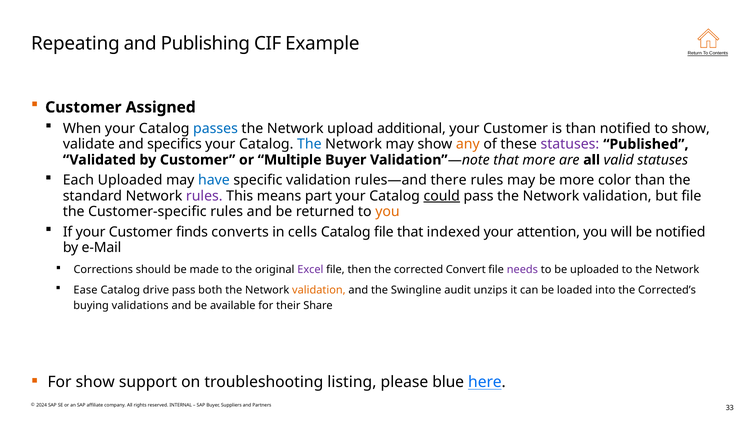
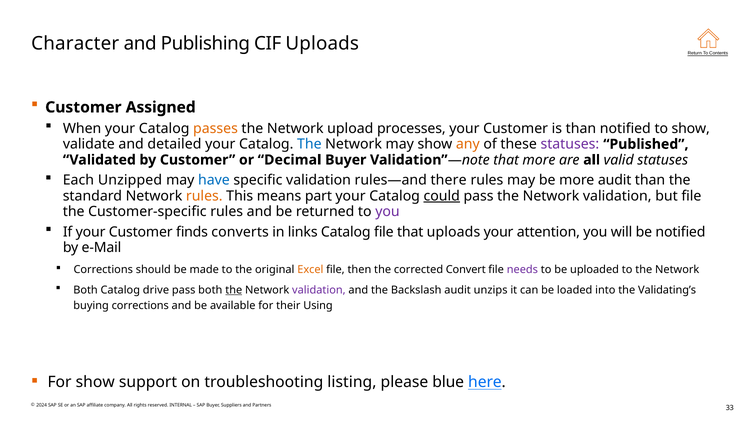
Repeating: Repeating -> Character (75, 44)
CIF Example: Example -> Uploads (322, 44)
passes colour: blue -> orange (216, 128)
additional: additional -> processes (411, 128)
specifics: specifics -> detailed (174, 144)
Multiple: Multiple -> Decimal (290, 160)
Each Uploaded: Uploaded -> Unzipped (130, 180)
more color: color -> audit (615, 180)
rules colour: purple -> orange (204, 196)
you colour: orange -> purple (387, 212)
cells: cells -> links (303, 232)
that indexed: indexed -> uploads (453, 232)
Excel colour: purple -> orange (310, 270)
Ease: Ease -> Both (86, 290)
the underline: none -> present (234, 290)
validation colour: orange -> purple (319, 290)
Swingline: Swingline -> Backslash (416, 290)
Corrected’s: Corrected’s -> Validating’s (667, 290)
buying validations: validations -> corrections (140, 306)
Share: Share -> Using (318, 306)
